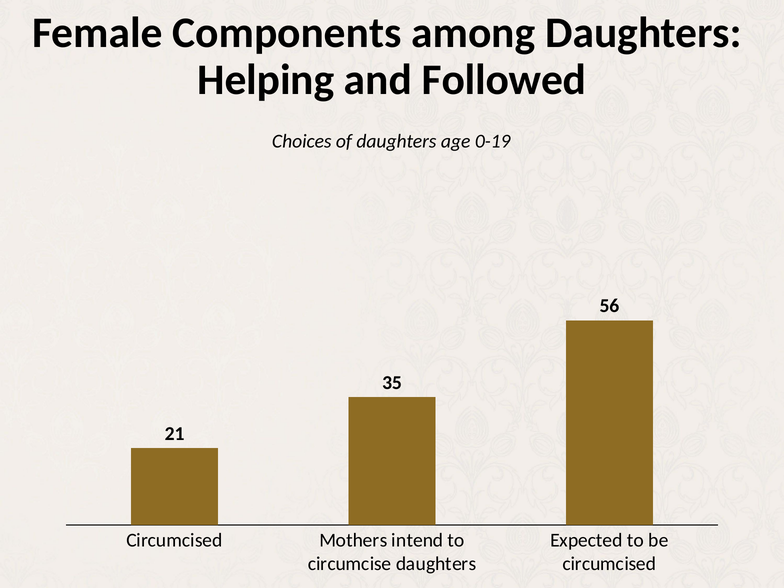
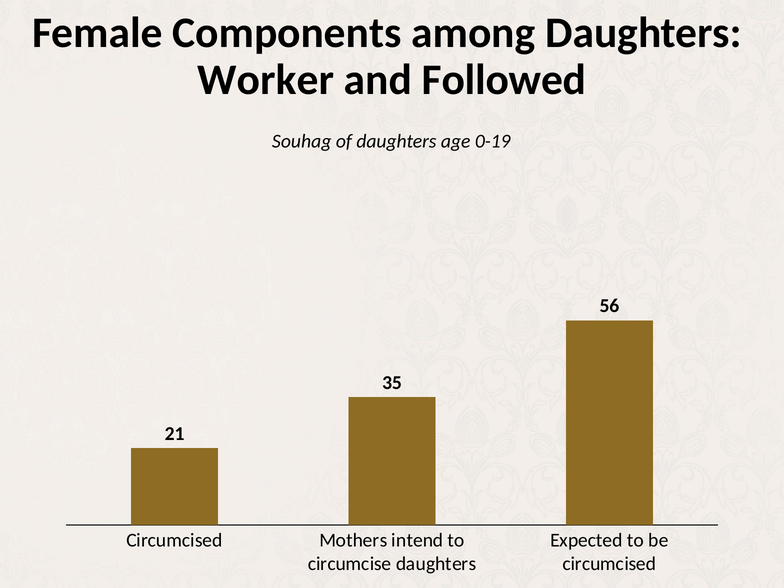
Helping: Helping -> Worker (266, 80)
Choices: Choices -> Souhag (302, 141)
